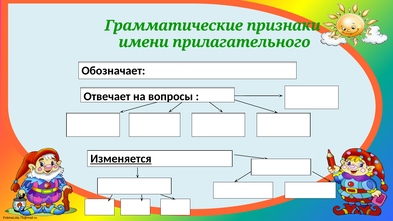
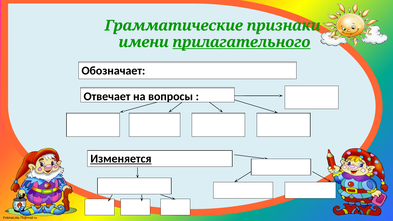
прилагательного underline: none -> present (241, 42)
